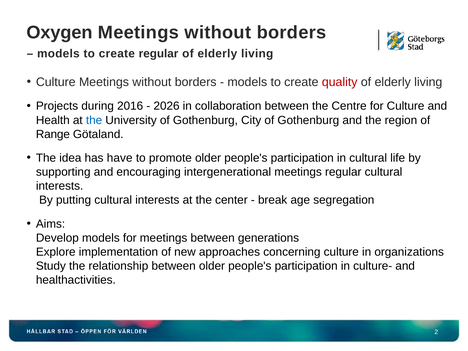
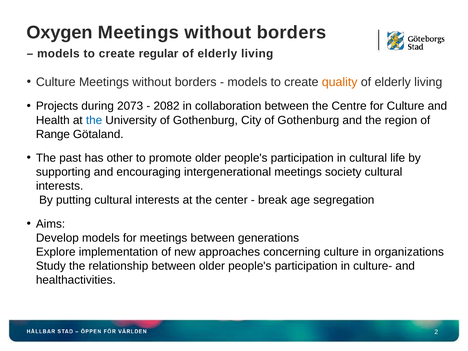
quality colour: red -> orange (340, 82)
2016: 2016 -> 2073 (130, 106)
2026: 2026 -> 2082 (167, 106)
idea: idea -> past (70, 158)
have: have -> other (120, 158)
meetings regular: regular -> society (343, 172)
